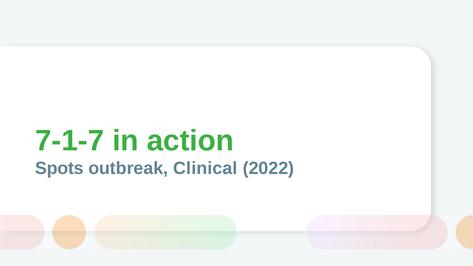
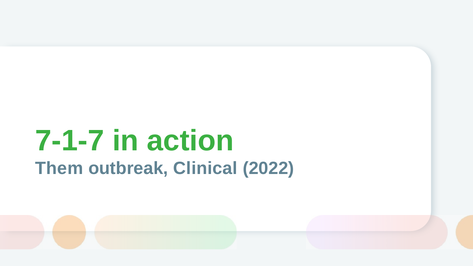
Spots: Spots -> Them (59, 168)
